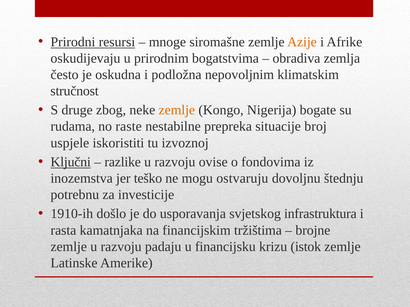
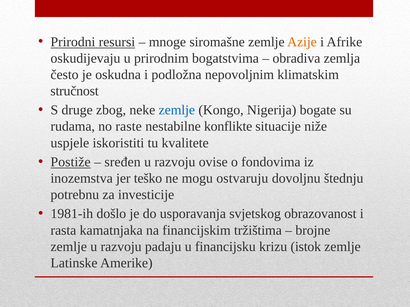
zemlje colour: orange -> blue (177, 110)
prepreka: prepreka -> konflikte (228, 127)
broj: broj -> niže (316, 127)
izvoznoj: izvoznoj -> kvalitete (185, 143)
Ključni: Ključni -> Postiže (71, 162)
razlike: razlike -> sređen (123, 162)
1910-ih: 1910-ih -> 1981-ih (72, 214)
infrastruktura: infrastruktura -> obrazovanost (320, 214)
